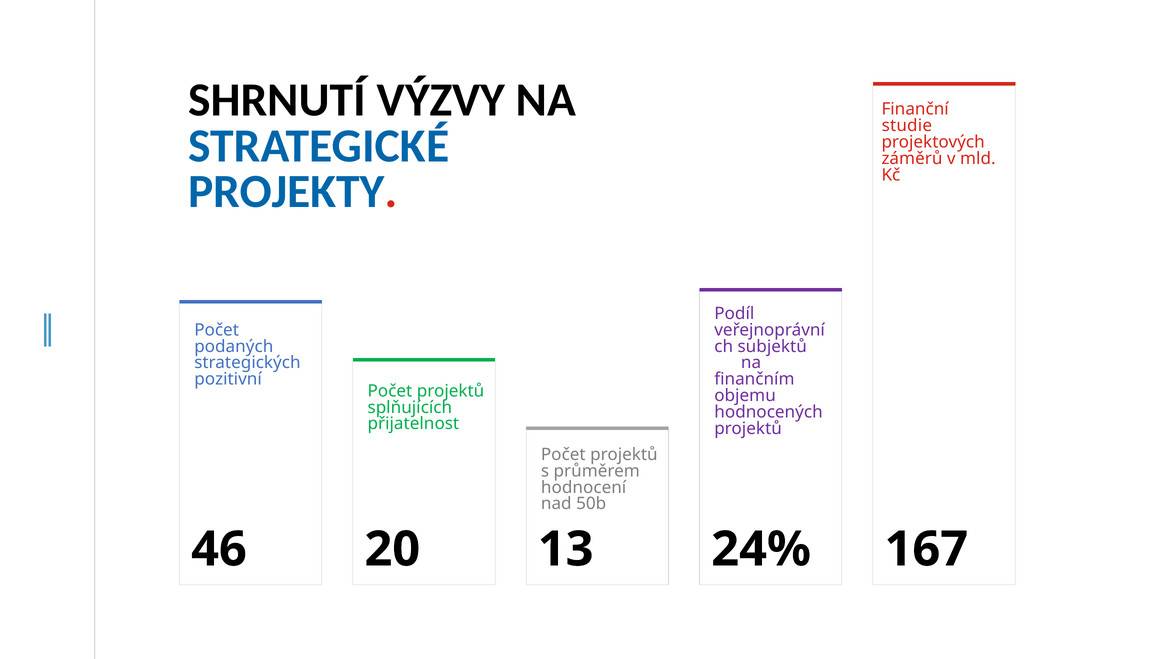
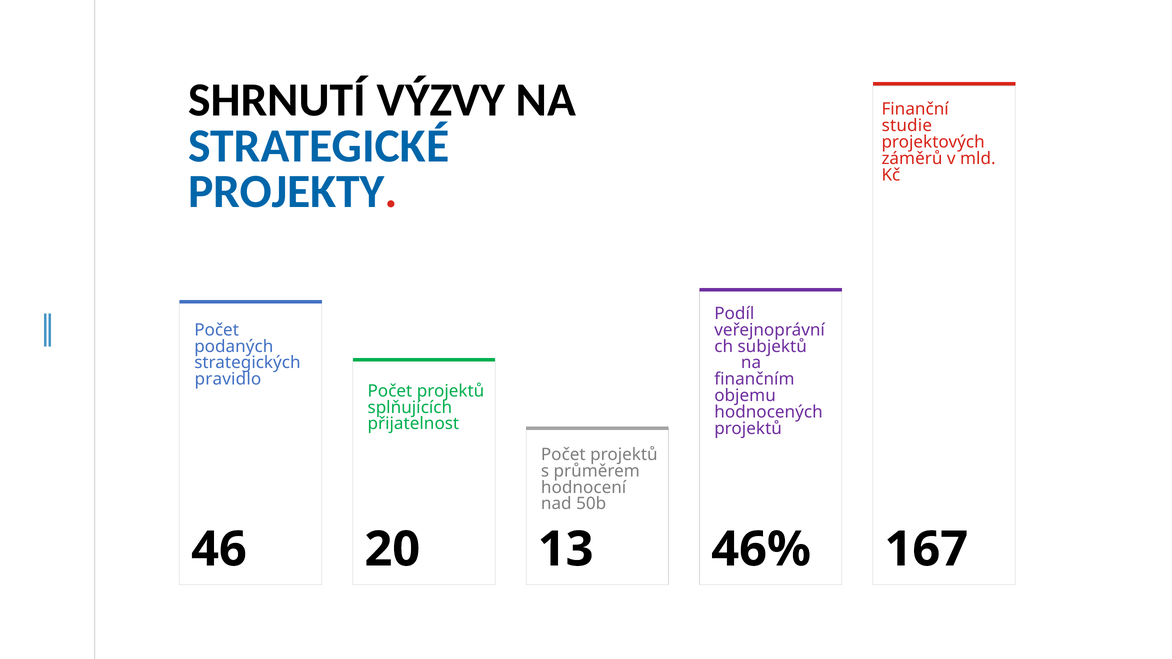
pozitivní: pozitivní -> pravidlo (228, 379)
24%: 24% -> 46% (761, 550)
